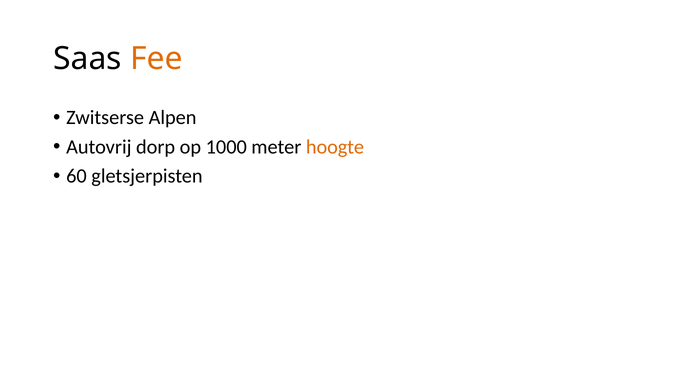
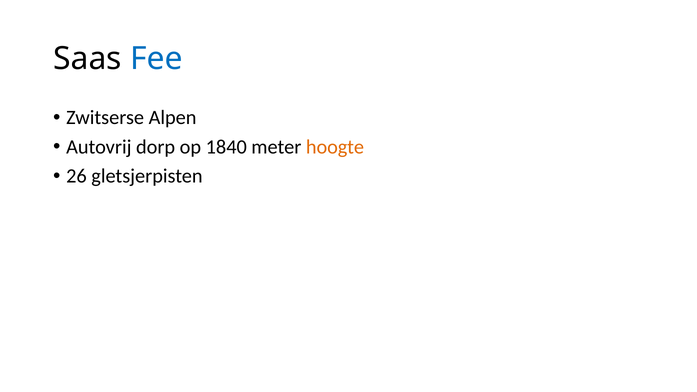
Fee colour: orange -> blue (156, 59)
1000: 1000 -> 1840 (226, 147)
60: 60 -> 26 (76, 176)
